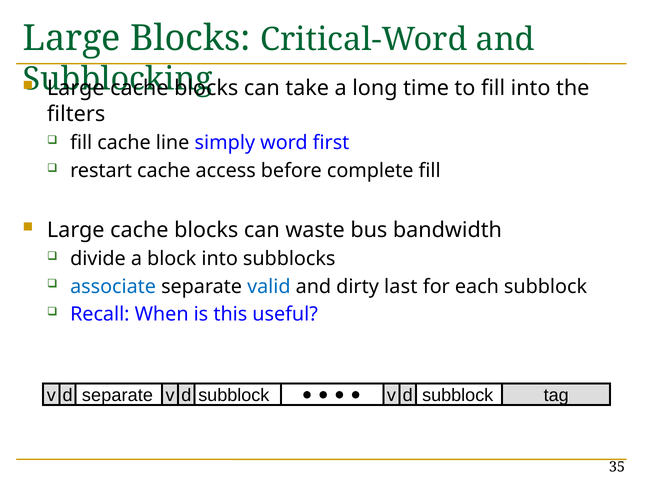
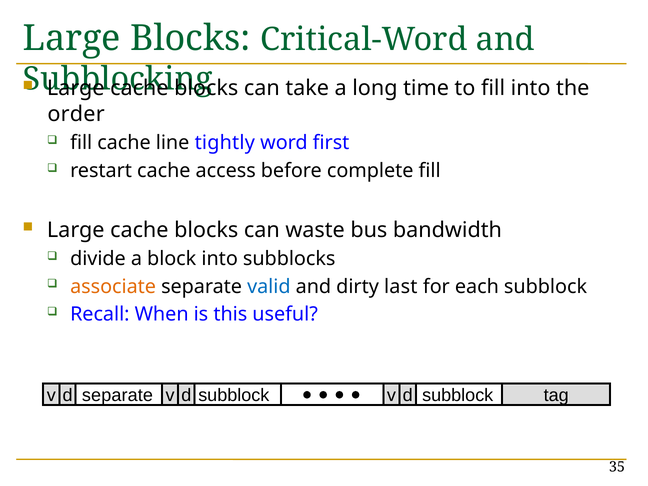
filters: filters -> order (76, 114)
simply: simply -> tightly (225, 143)
associate colour: blue -> orange (113, 287)
